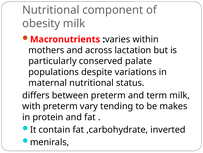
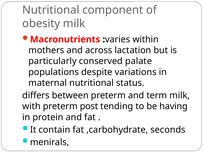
vary: vary -> post (89, 106)
makes: makes -> having (174, 106)
inverted: inverted -> seconds (168, 129)
